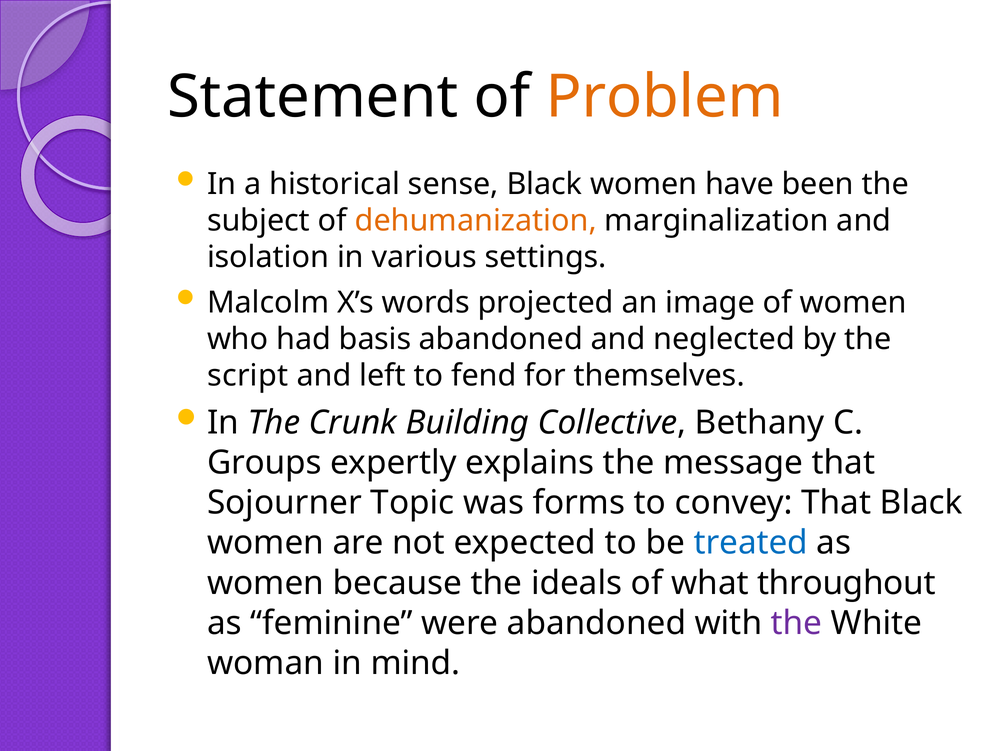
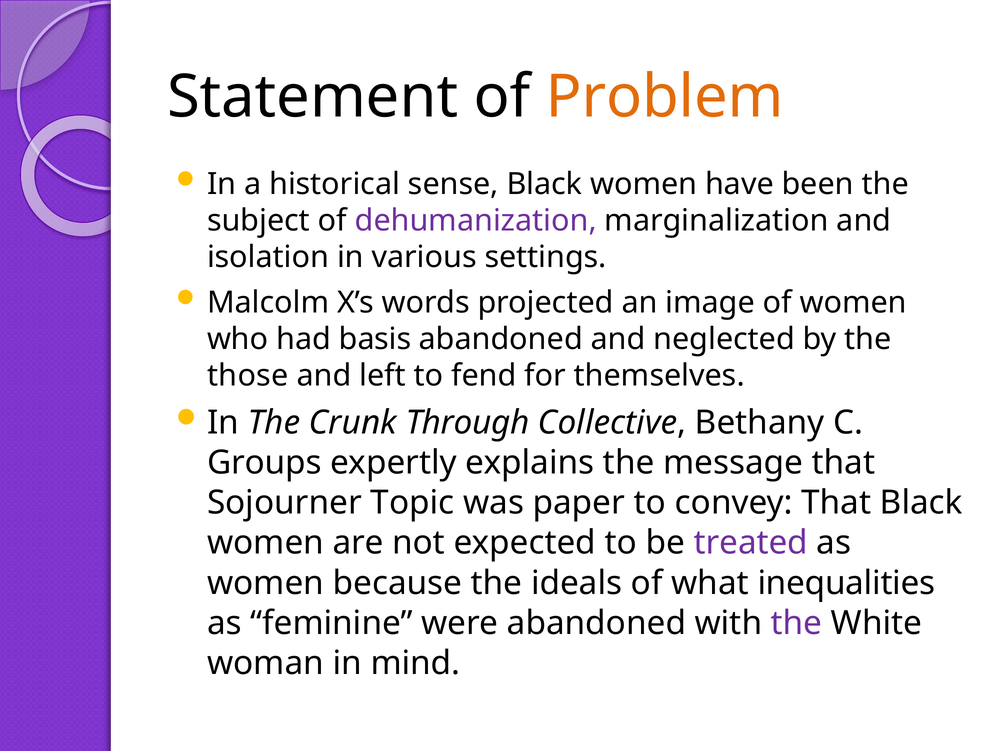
dehumanization colour: orange -> purple (476, 221)
script: script -> those (248, 376)
Building: Building -> Through (468, 423)
forms: forms -> paper (579, 503)
treated colour: blue -> purple (751, 543)
throughout: throughout -> inequalities (846, 583)
